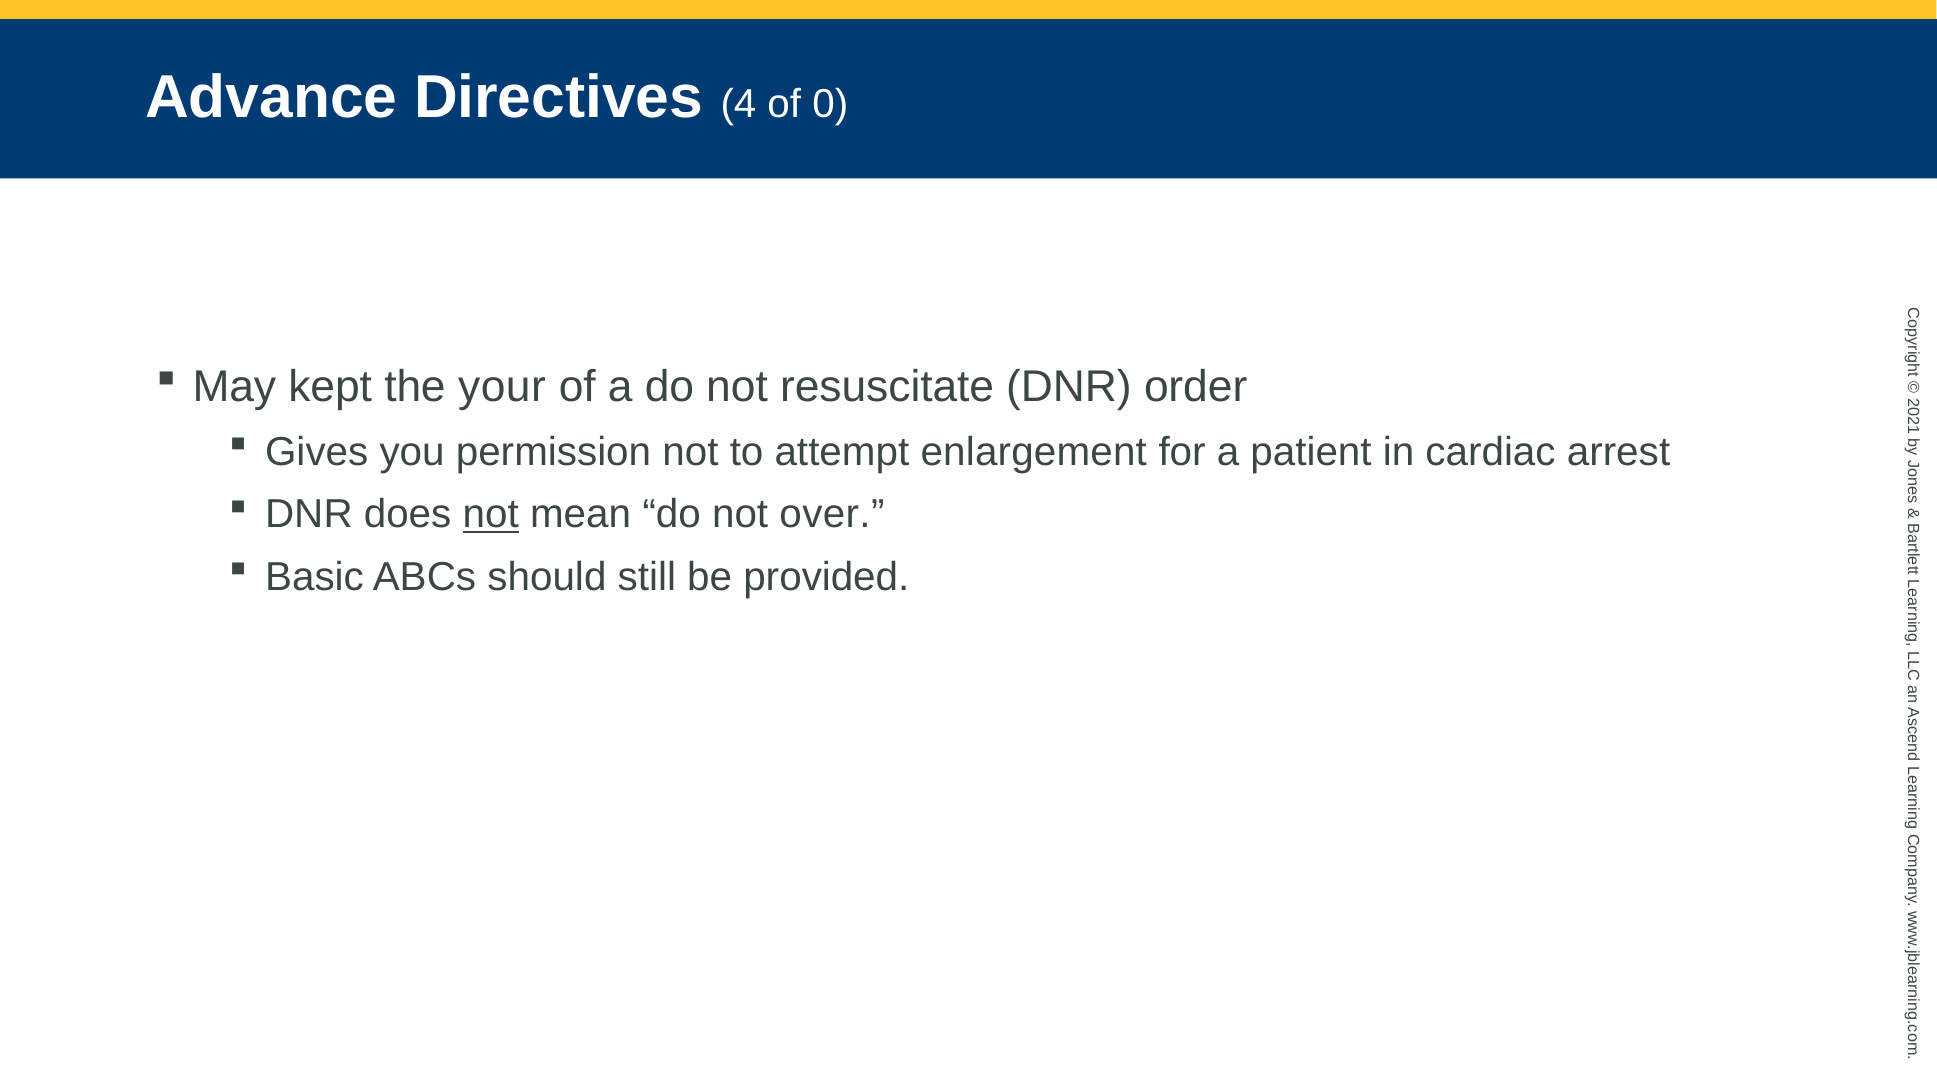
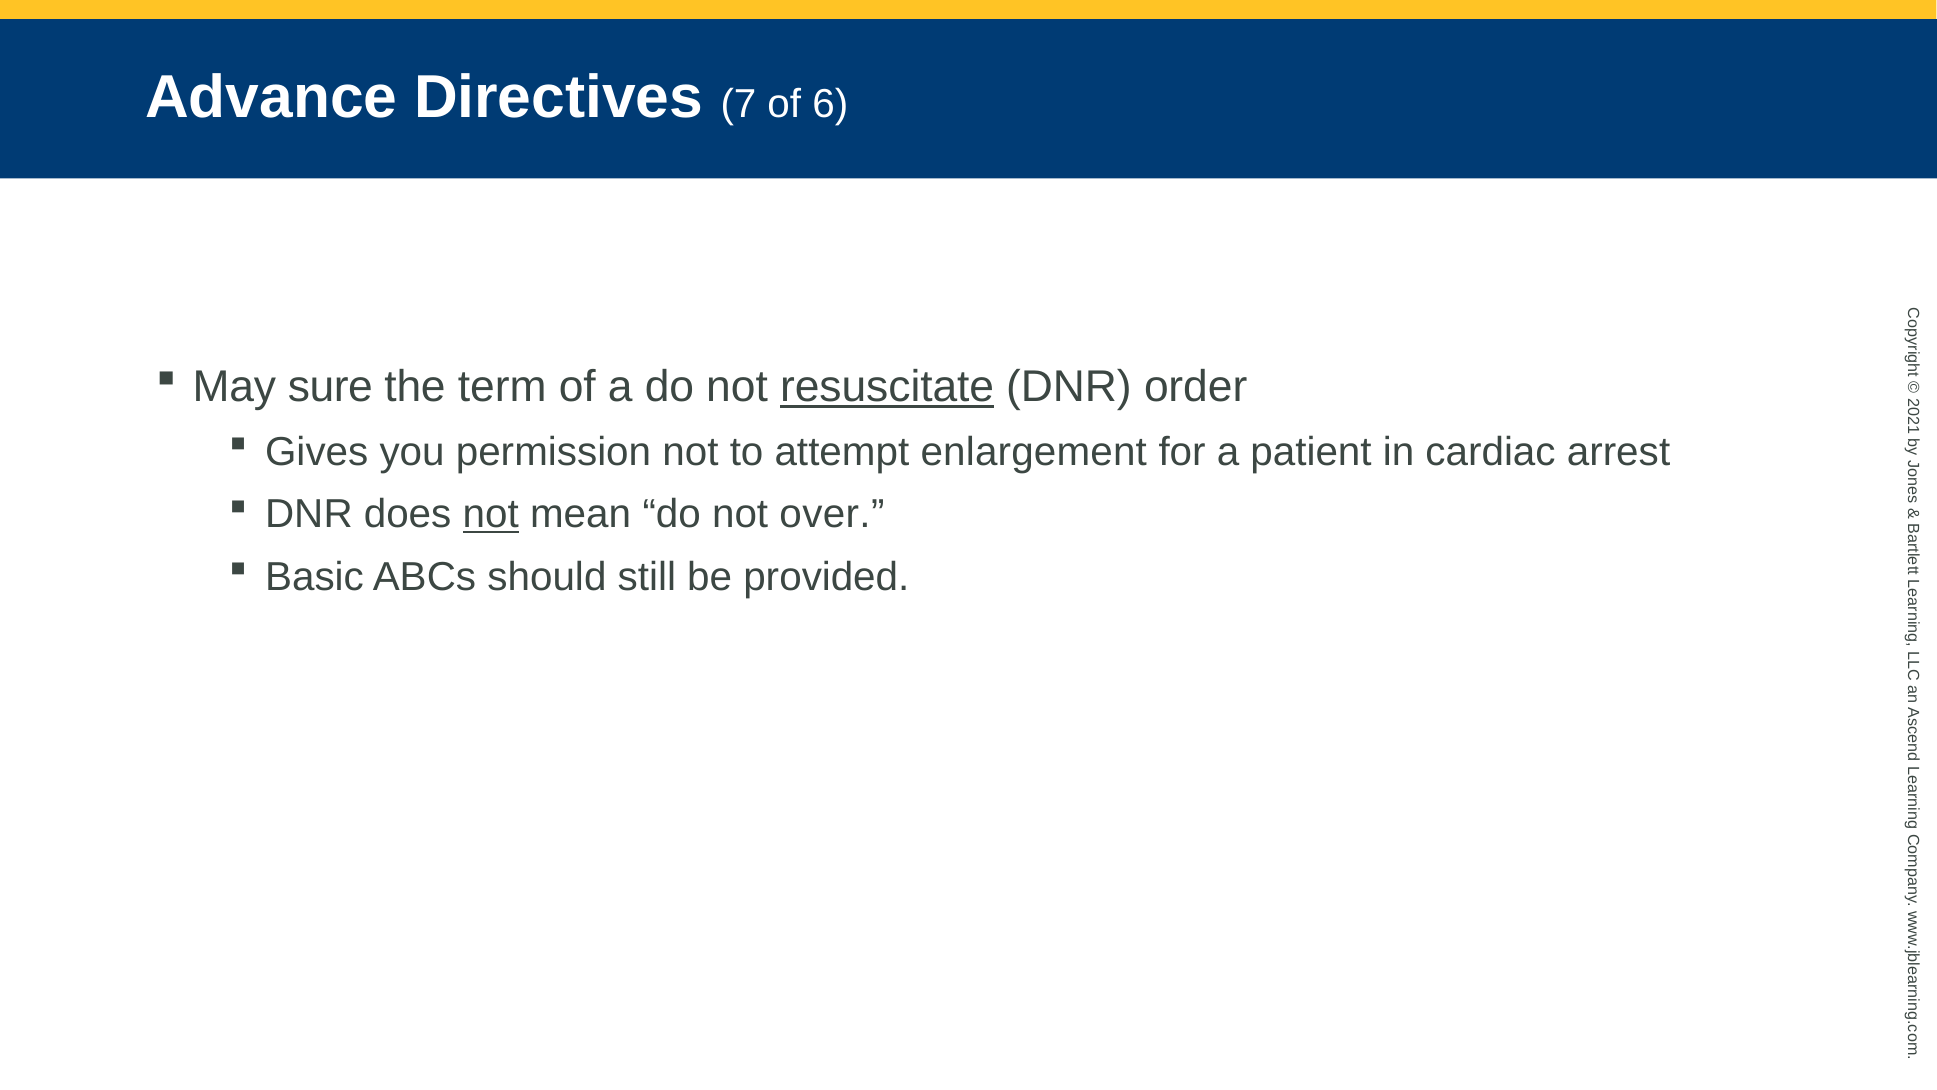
4: 4 -> 7 (738, 104)
of 0: 0 -> 6 (830, 104)
kept: kept -> sure (330, 387)
your: your -> term (502, 387)
resuscitate underline: none -> present (887, 387)
